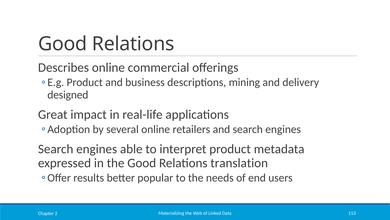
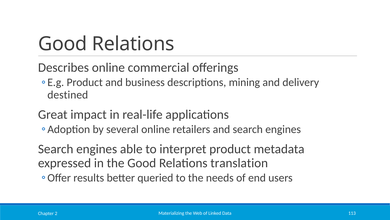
designed: designed -> destined (68, 95)
popular: popular -> queried (155, 177)
